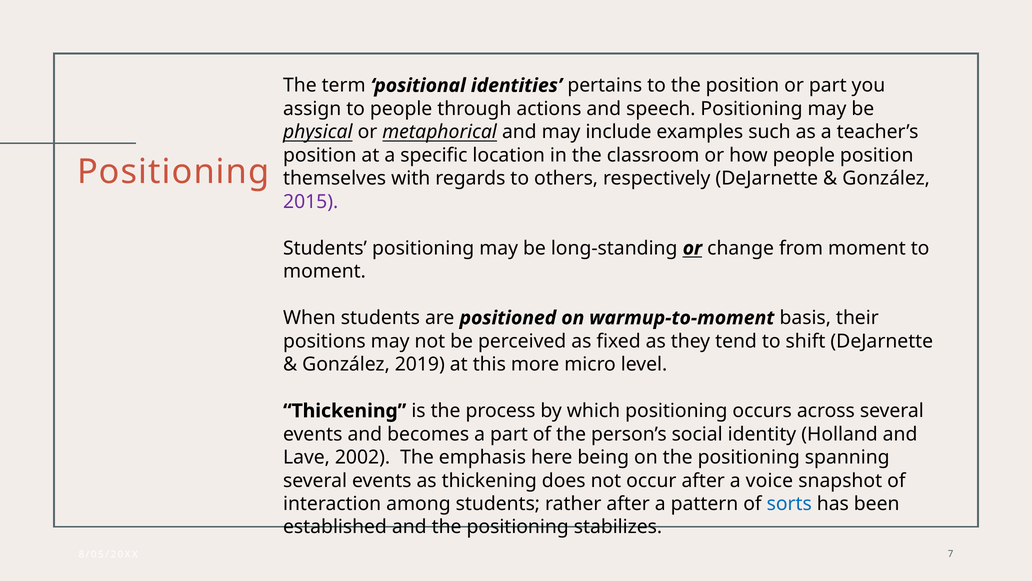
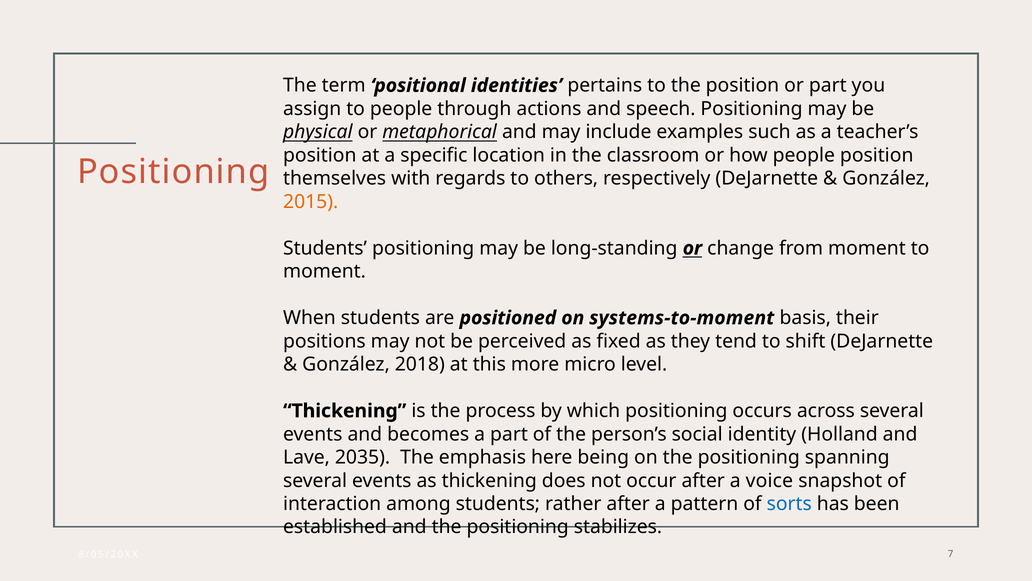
2015 colour: purple -> orange (311, 202)
warmup-to-moment: warmup-to-moment -> systems-to-moment (682, 318)
2019: 2019 -> 2018 (420, 364)
2002: 2002 -> 2035 (363, 457)
